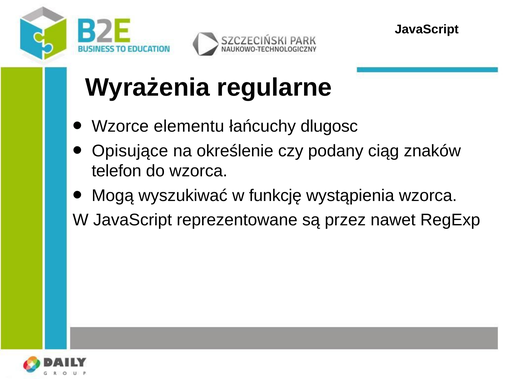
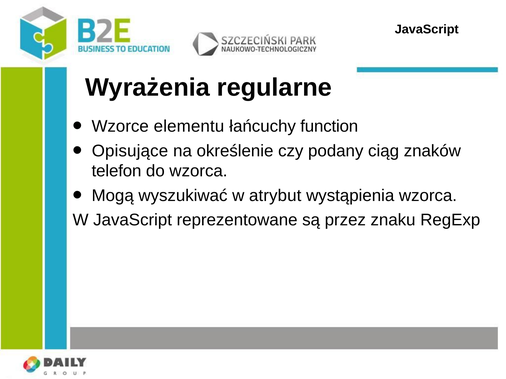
dlugosc: dlugosc -> function (329, 127)
funkcję: funkcję -> atrybut (275, 196)
nawet: nawet -> znaku (393, 220)
